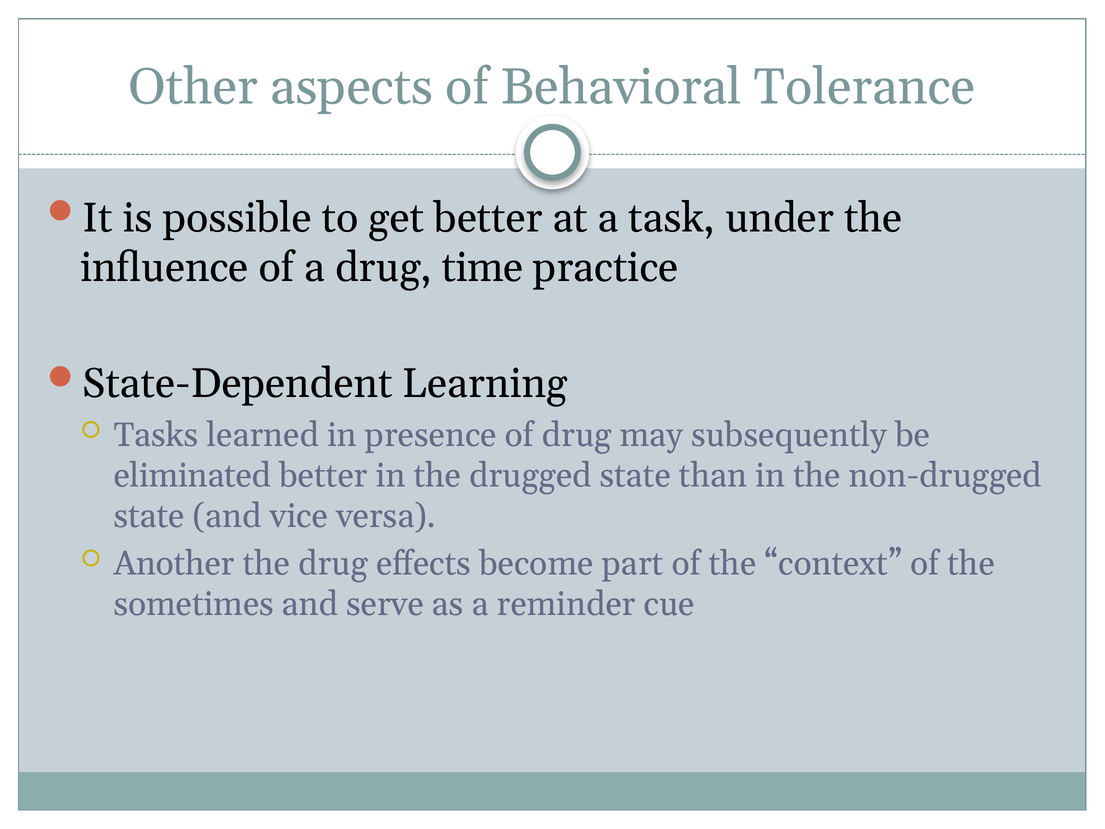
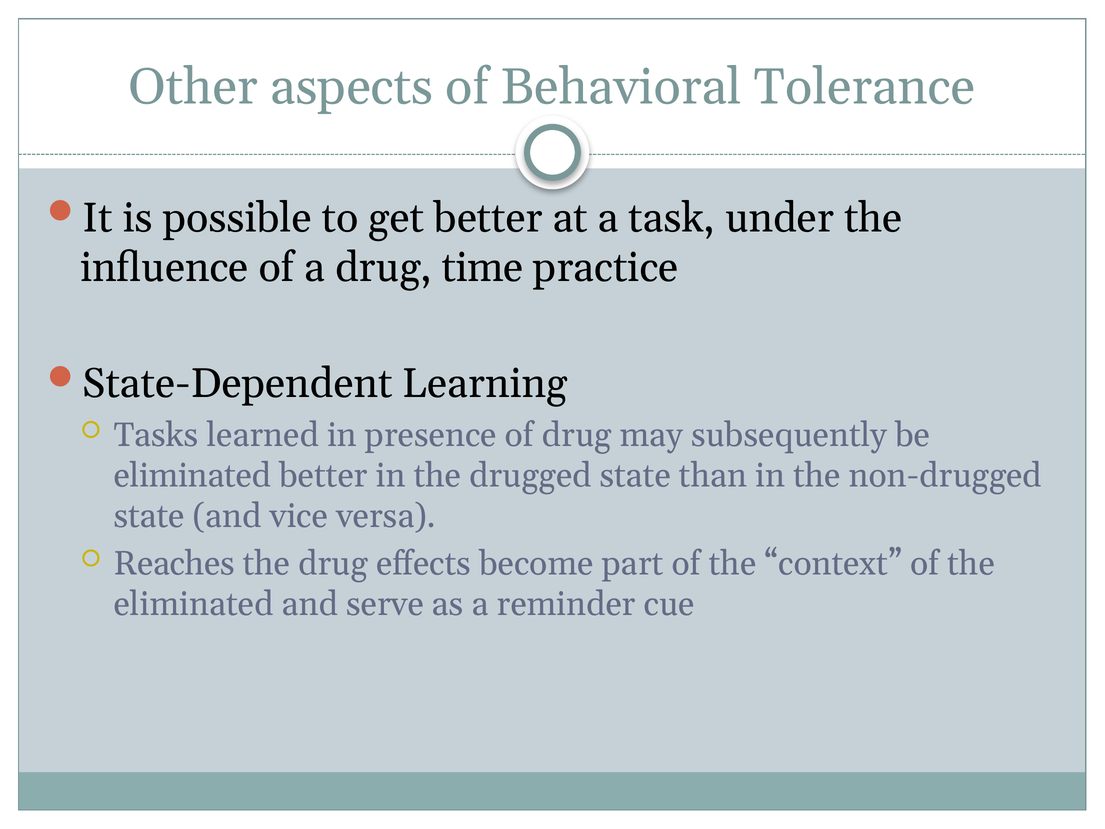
Another: Another -> Reaches (174, 563)
sometimes: sometimes -> eliminated (194, 604)
